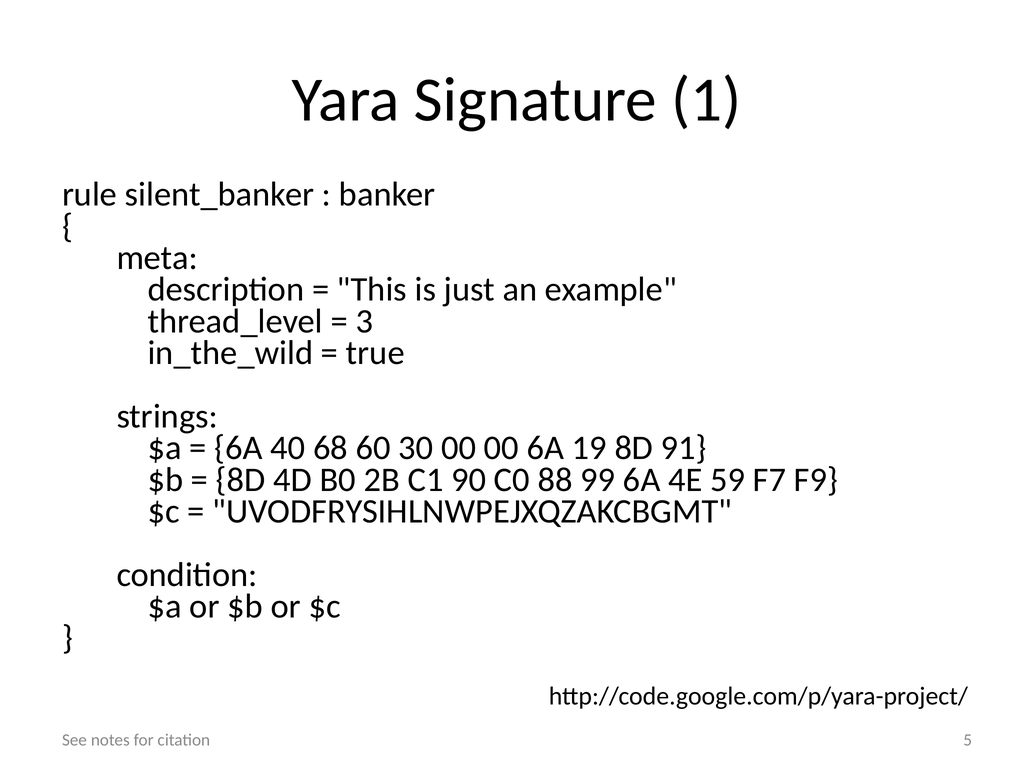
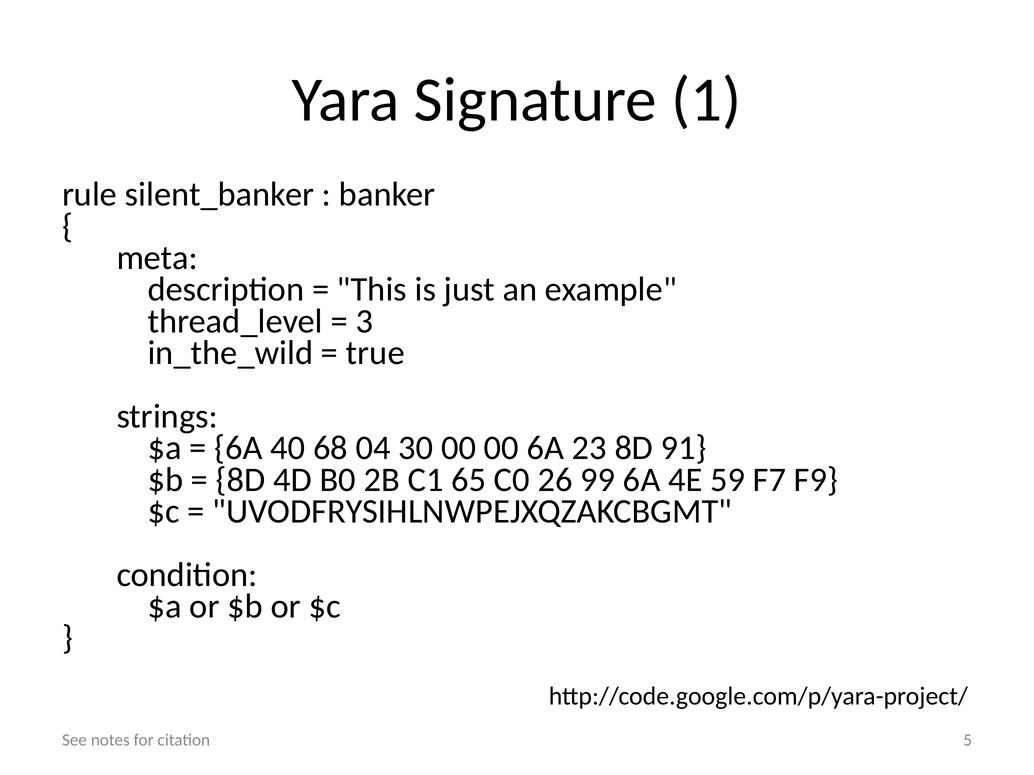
60: 60 -> 04 (373, 448)
19: 19 -> 23 (589, 448)
90: 90 -> 65 (469, 480)
88: 88 -> 26 (555, 480)
